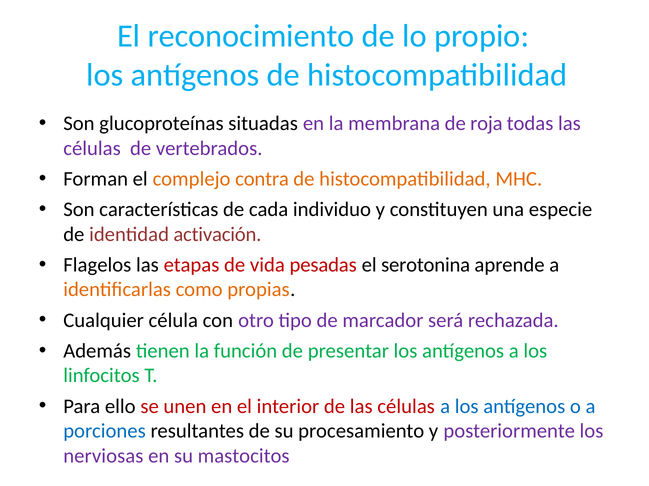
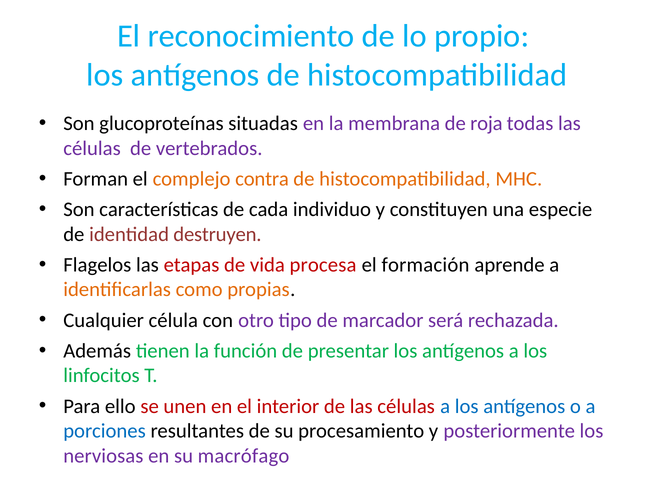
activación: activación -> destruyen (217, 235)
pesadas: pesadas -> procesa (323, 265)
serotonina: serotonina -> formación (425, 265)
mastocitos: mastocitos -> macrófago (244, 457)
